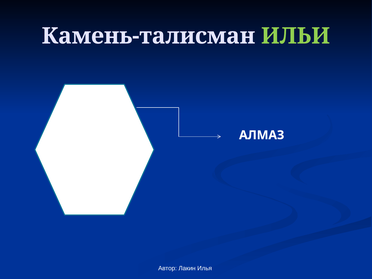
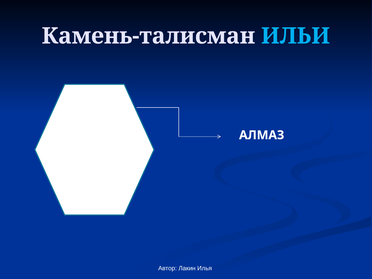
ИЛЬИ colour: light green -> light blue (296, 36)
